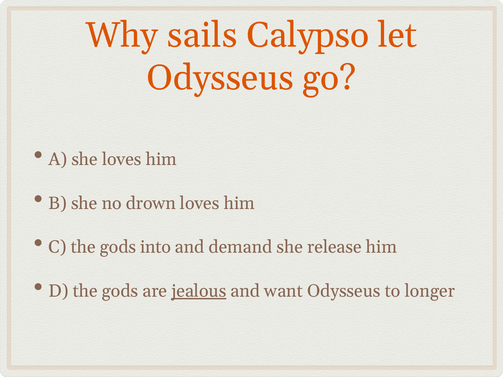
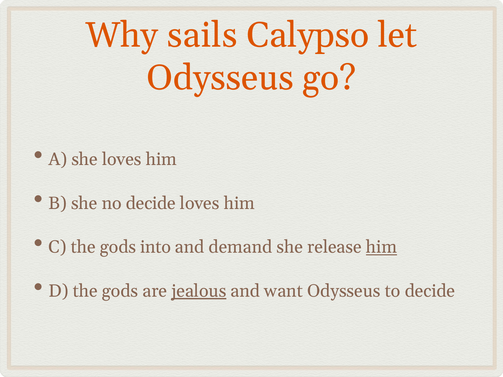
no drown: drown -> decide (151, 203)
him underline: none -> present (381, 247)
to longer: longer -> decide (430, 291)
